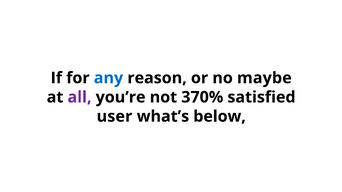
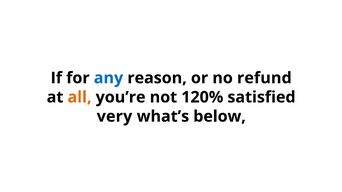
maybe: maybe -> refund (264, 78)
all colour: purple -> orange (80, 97)
370%: 370% -> 120% (202, 97)
user: user -> very (114, 117)
